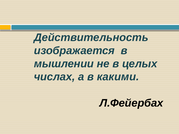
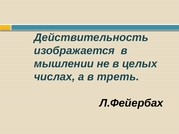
какими: какими -> треть (118, 77)
